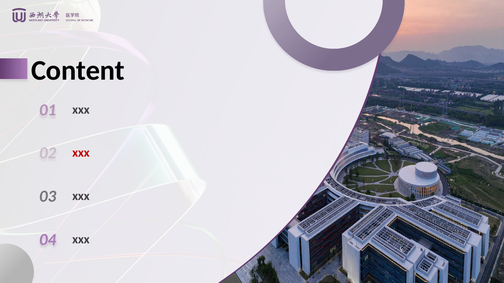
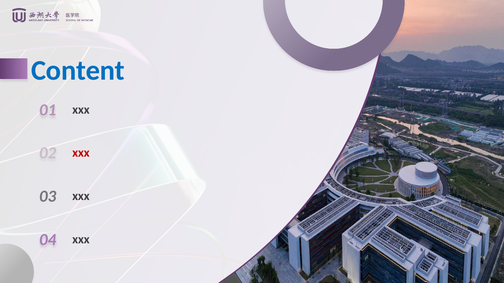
Content colour: black -> blue (78, 71)
